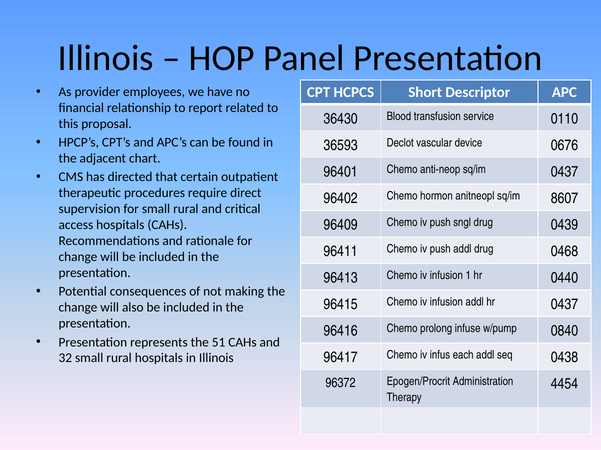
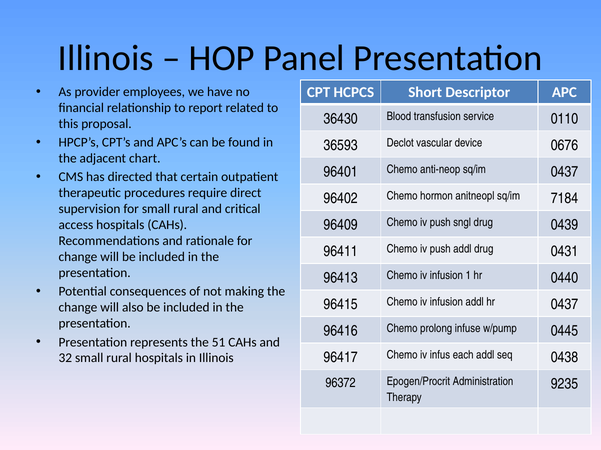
8607: 8607 -> 7184 (564, 199)
0468: 0468 -> 0431 (564, 252)
0840: 0840 -> 0445 (564, 331)
4454: 4454 -> 9235 (564, 385)
